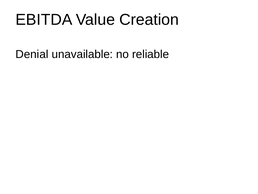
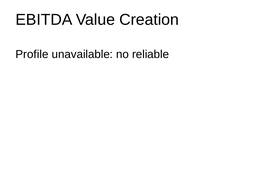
Denial: Denial -> Profile (32, 54)
